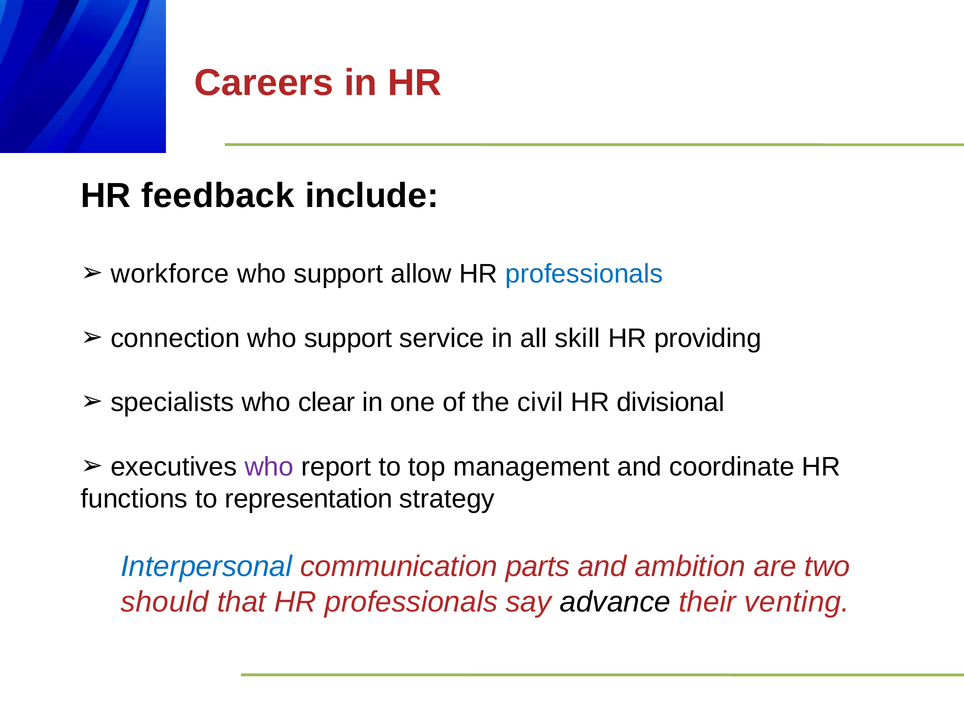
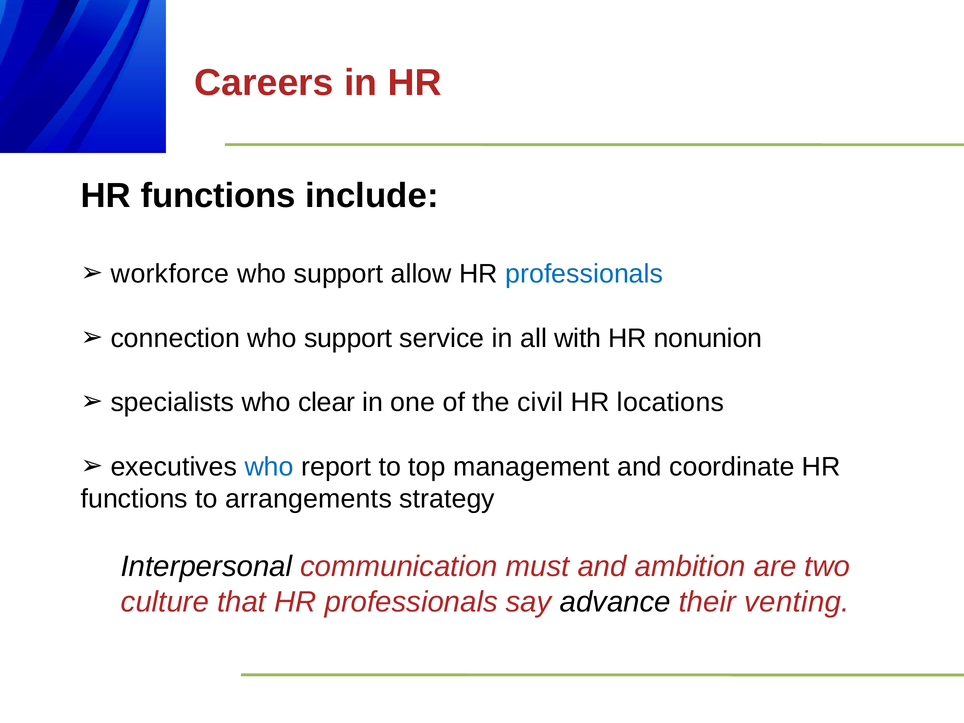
feedback: feedback -> functions (218, 196)
skill: skill -> with (578, 338)
providing: providing -> nonunion (708, 338)
divisional: divisional -> locations (670, 402)
who colour: purple -> blue (269, 467)
representation: representation -> arrangements (309, 499)
Interpersonal colour: blue -> black (207, 567)
parts: parts -> must (538, 567)
should: should -> culture (165, 602)
